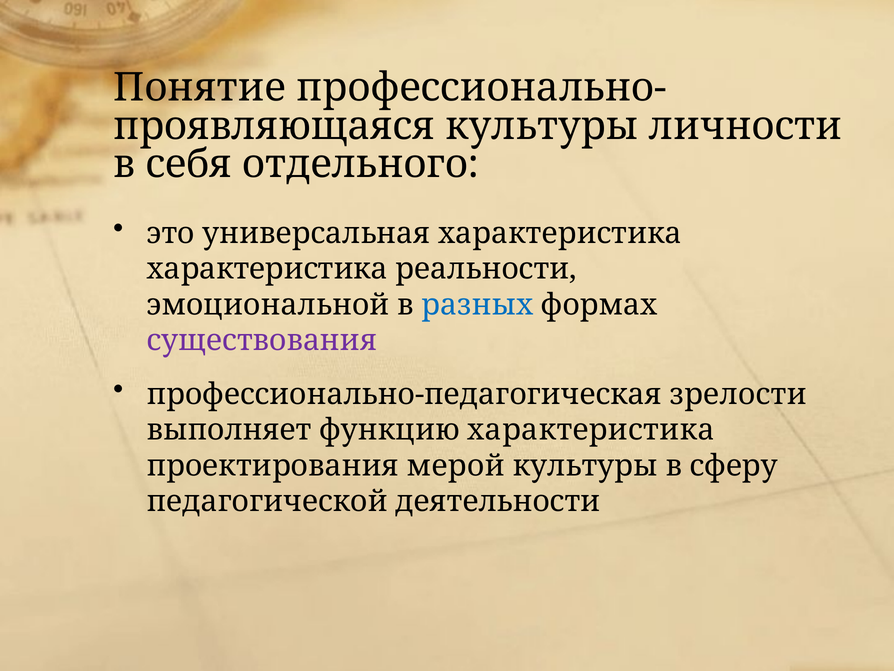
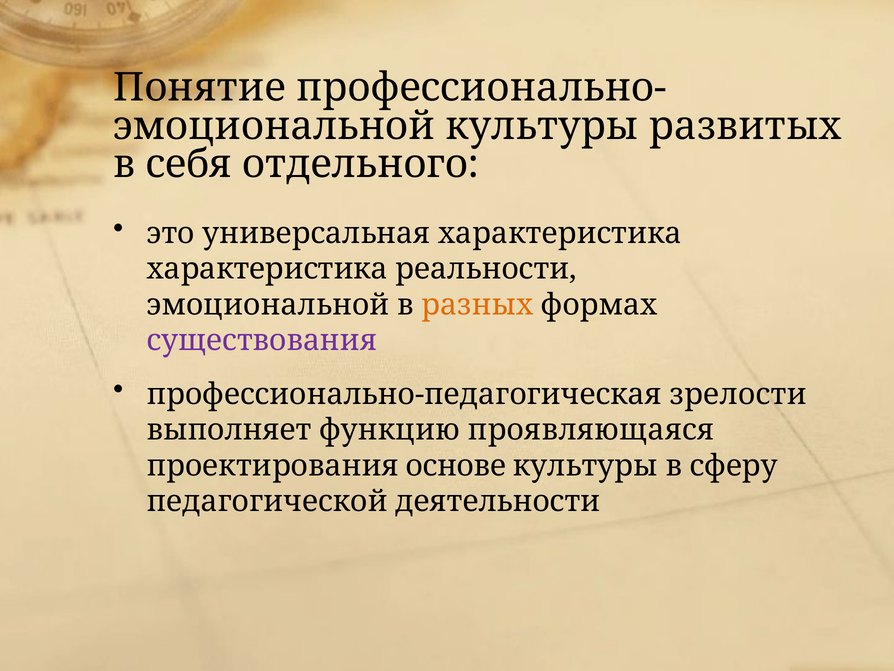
проявляющаяся: проявляющаяся -> эмоциональной (274, 126)
личности: личности -> развитых (745, 126)
разных colour: blue -> orange (477, 305)
функцию характеристика: характеристика -> проявляющаяся (591, 430)
мерой: мерой -> основе (456, 465)
